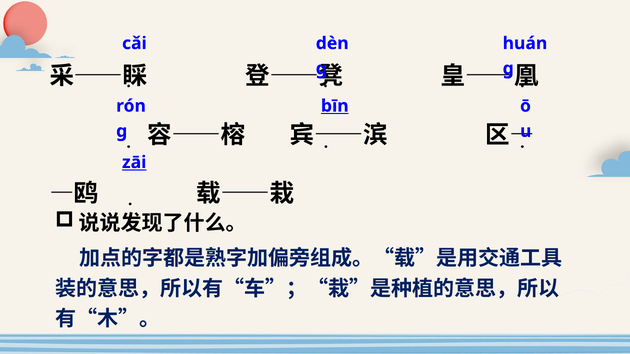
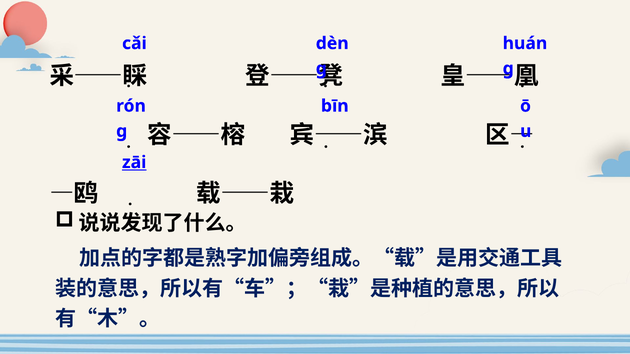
bīn underline: present -> none (335, 106)
